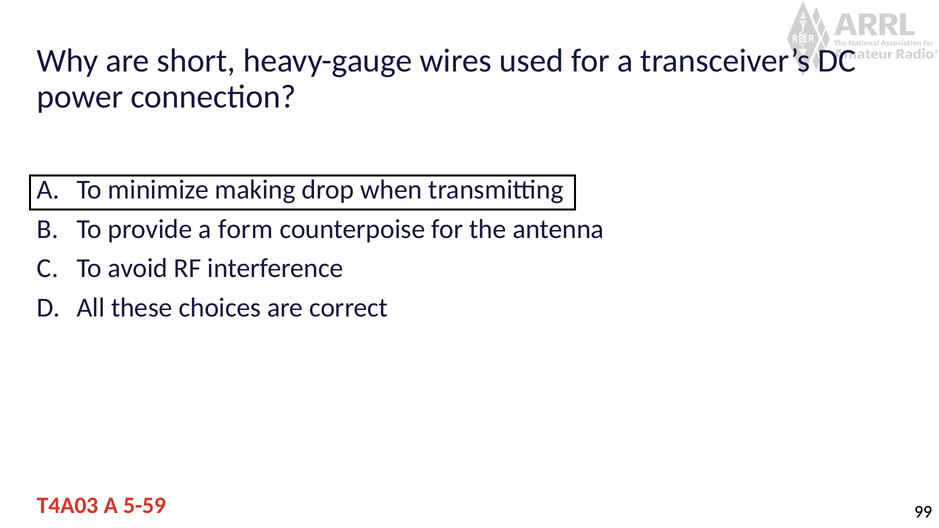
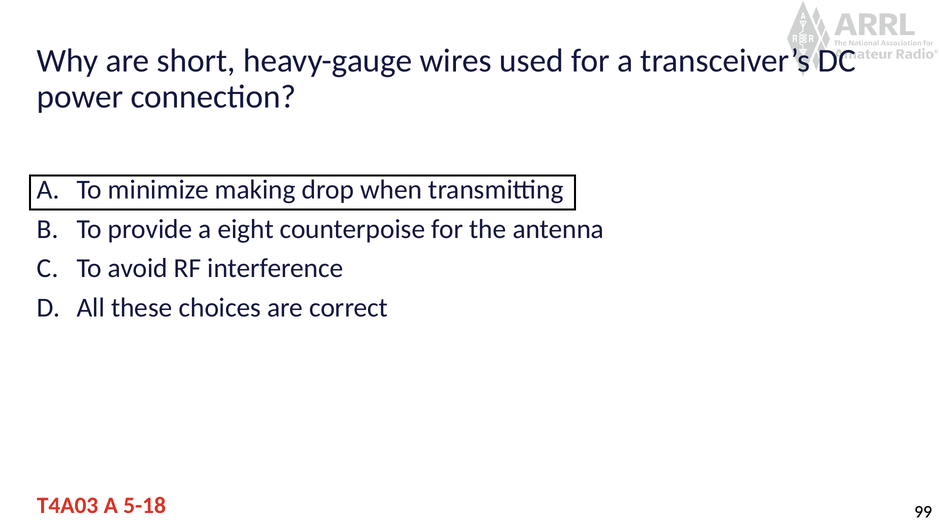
form: form -> eight (246, 229)
5-59: 5-59 -> 5-18 (145, 506)
